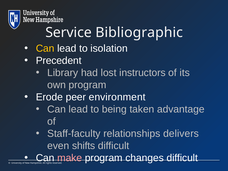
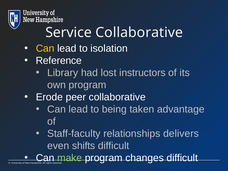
Service Bibliographic: Bibliographic -> Collaborative (139, 33)
Precedent: Precedent -> Reference (59, 61)
peer environment: environment -> collaborative (117, 97)
make colour: pink -> light green (70, 158)
